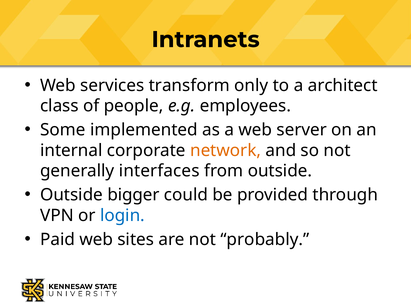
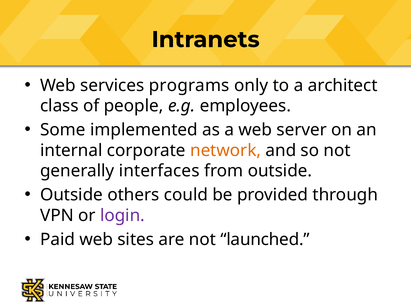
transform: transform -> programs (189, 85)
bigger: bigger -> others (133, 195)
login colour: blue -> purple (122, 216)
probably: probably -> launched (265, 240)
